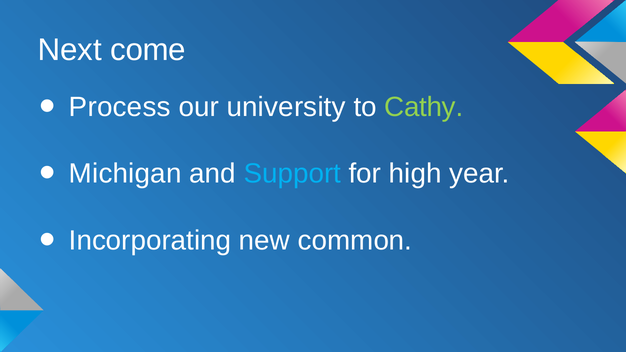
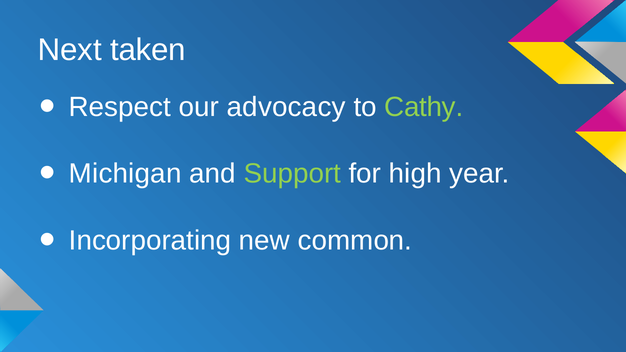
come: come -> taken (148, 50)
Process: Process -> Respect (120, 107)
university: university -> advocacy (286, 107)
Support colour: light blue -> light green (292, 174)
